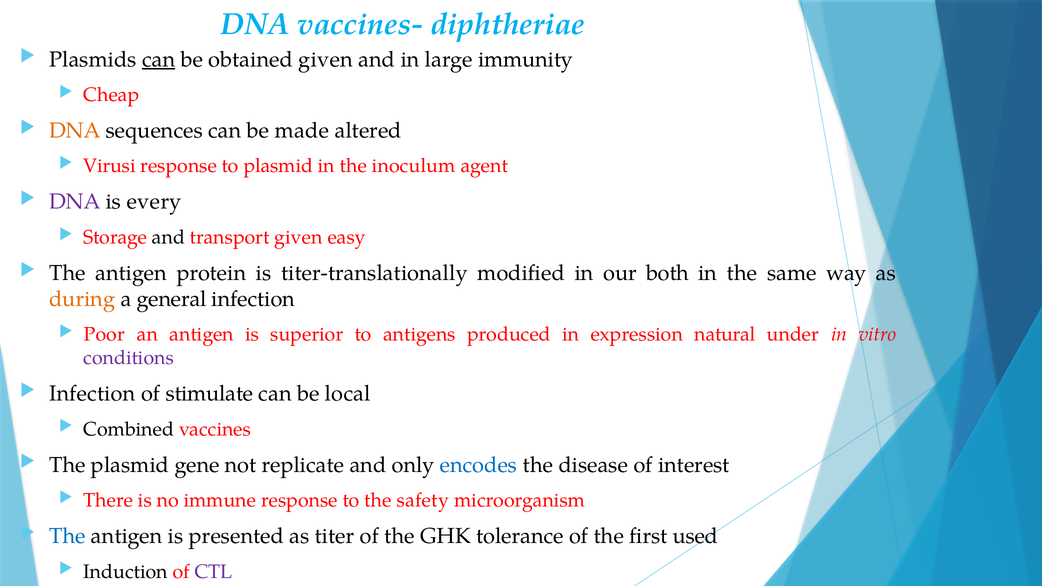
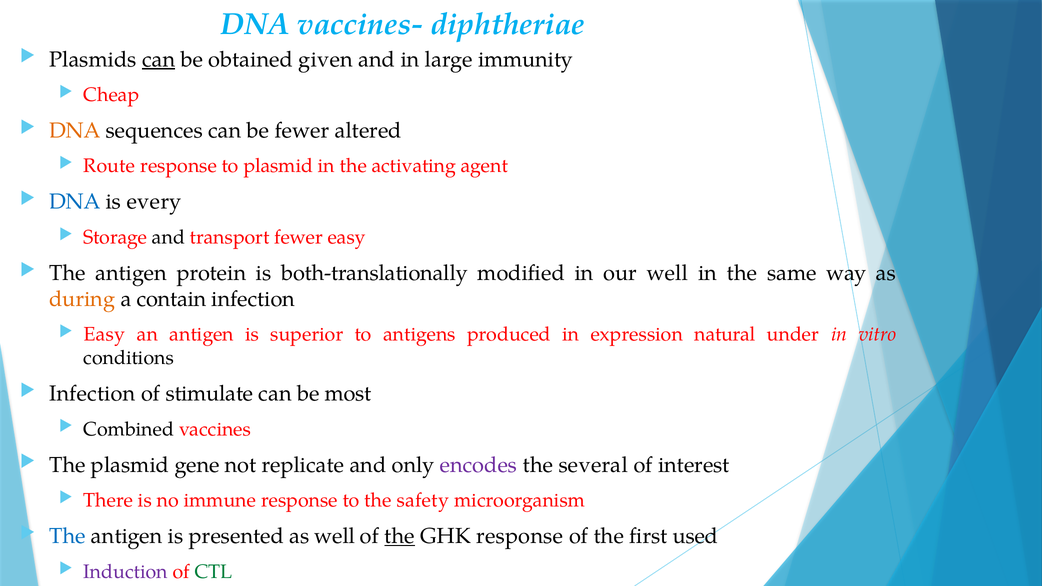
be made: made -> fewer (302, 131)
Virusi: Virusi -> Route (109, 166)
inoculum: inoculum -> activating (414, 166)
DNA colour: purple -> blue (75, 202)
transport given: given -> fewer (299, 237)
titer-translationally: titer-translationally -> both-translationally (374, 273)
our both: both -> well (667, 273)
general: general -> contain (172, 299)
Poor: Poor -> Easy (104, 335)
conditions colour: purple -> black (129, 358)
local: local -> most (348, 394)
encodes colour: blue -> purple (478, 465)
disease: disease -> several (593, 465)
as titer: titer -> well (335, 536)
the underline: none -> present (400, 536)
GHK tolerance: tolerance -> response (520, 536)
Induction colour: black -> purple (126, 572)
CTL colour: purple -> green (213, 572)
